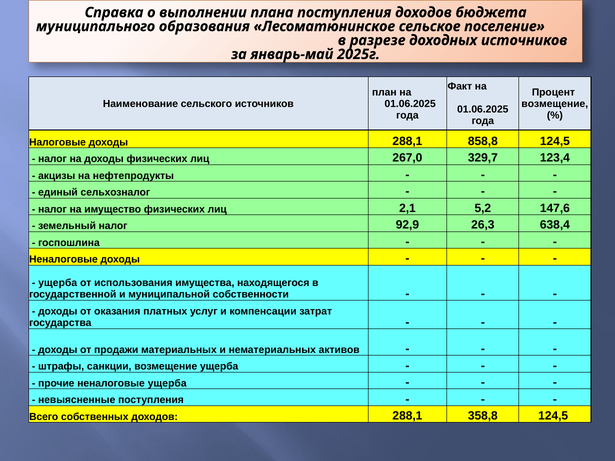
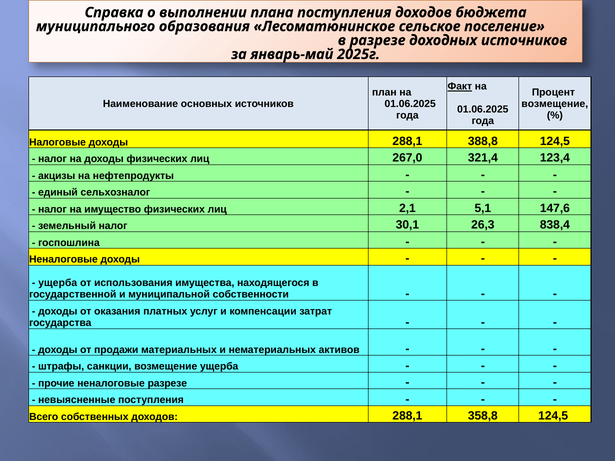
Факт underline: none -> present (460, 87)
сельского: сельского -> основных (206, 104)
858,8: 858,8 -> 388,8 (483, 141)
329,7: 329,7 -> 321,4 (483, 158)
5,2: 5,2 -> 5,1 (483, 208)
92,9: 92,9 -> 30,1 (407, 225)
638,4: 638,4 -> 838,4 (555, 225)
неналоговые ущерба: ущерба -> разрезе (167, 384)
